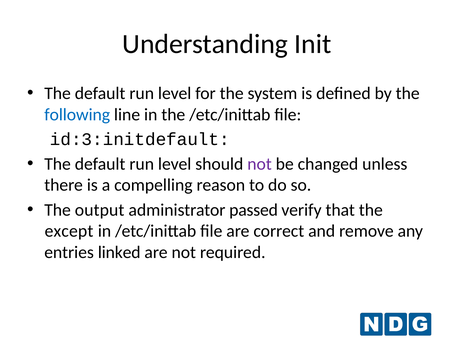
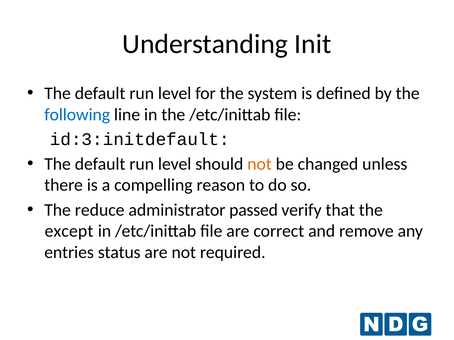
not colour: purple -> orange (260, 164)
output: output -> reduce (100, 210)
linked: linked -> status (119, 253)
